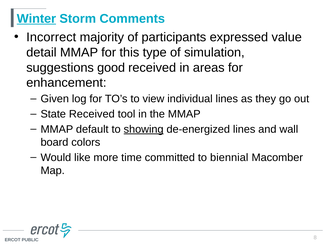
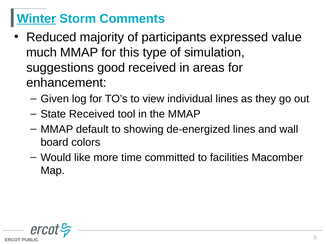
Incorrect: Incorrect -> Reduced (51, 37)
detail: detail -> much (41, 52)
showing underline: present -> none (144, 130)
biennial: biennial -> facilities (229, 158)
